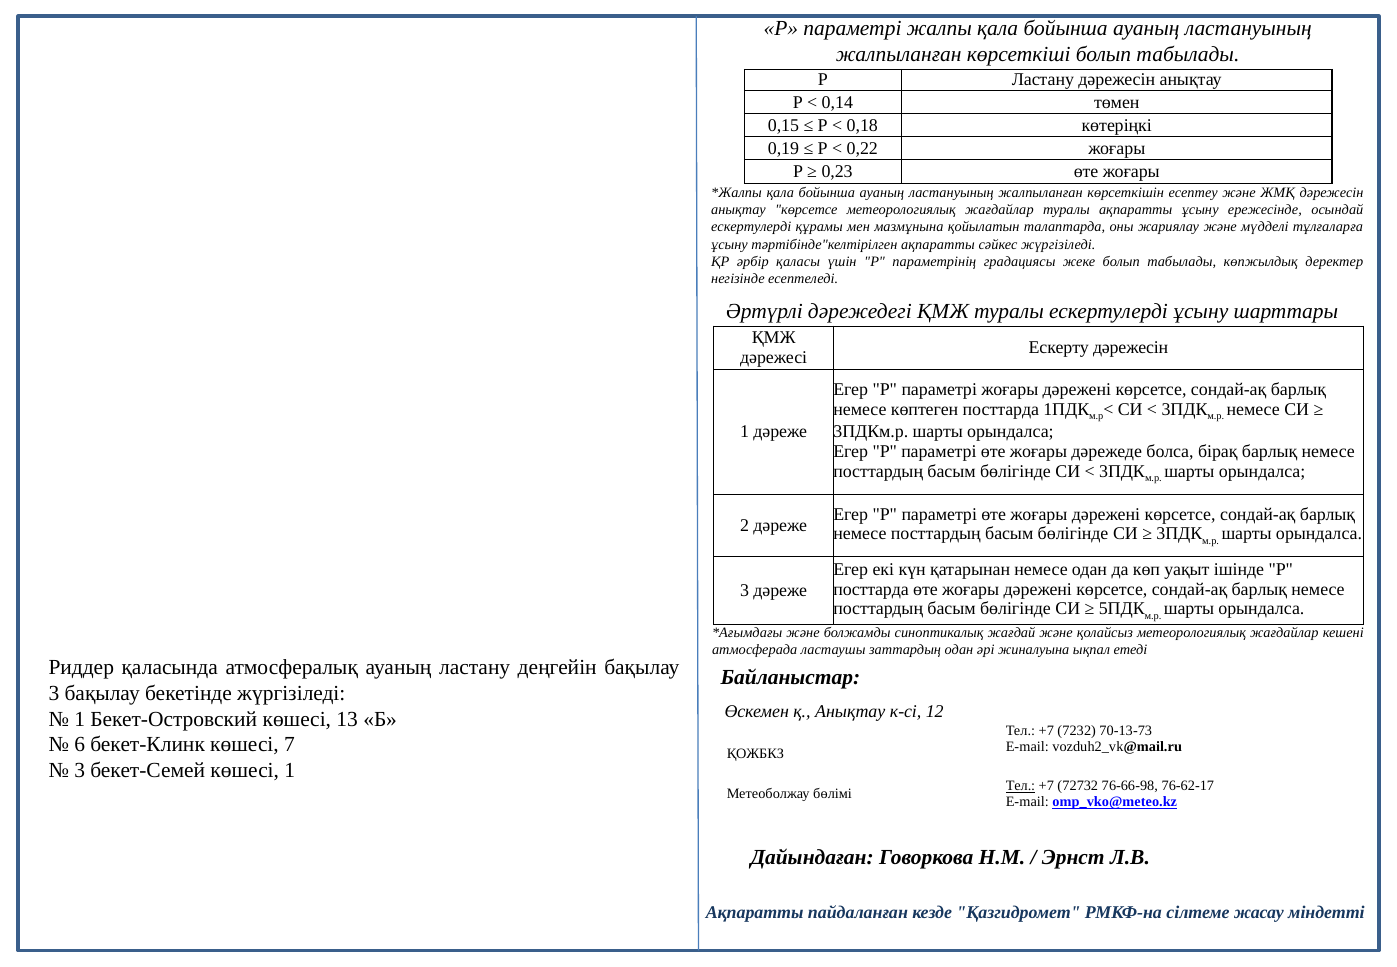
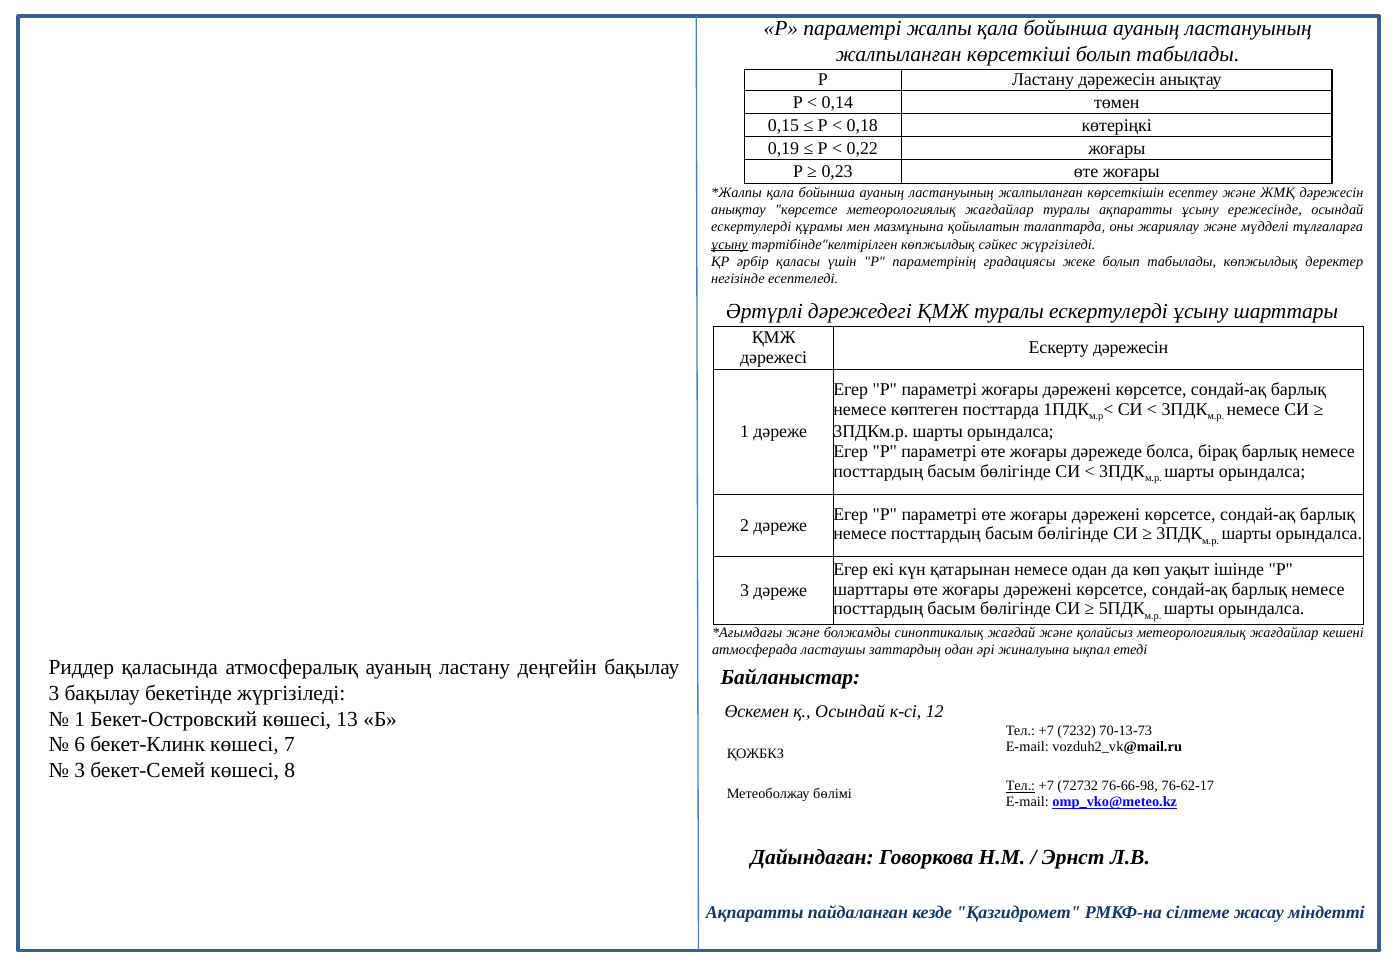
ұсыну underline: none -> present (729, 244)
тәртібінде"келтірілген ақпаратты: ақпаратты -> көпжылдық (938, 244)
посттарда: посттарда -> шарттары (871, 589)
қ Анықтау: Анықтау -> Осындай (850, 712)
көшесі 1: 1 -> 8 (290, 771)
